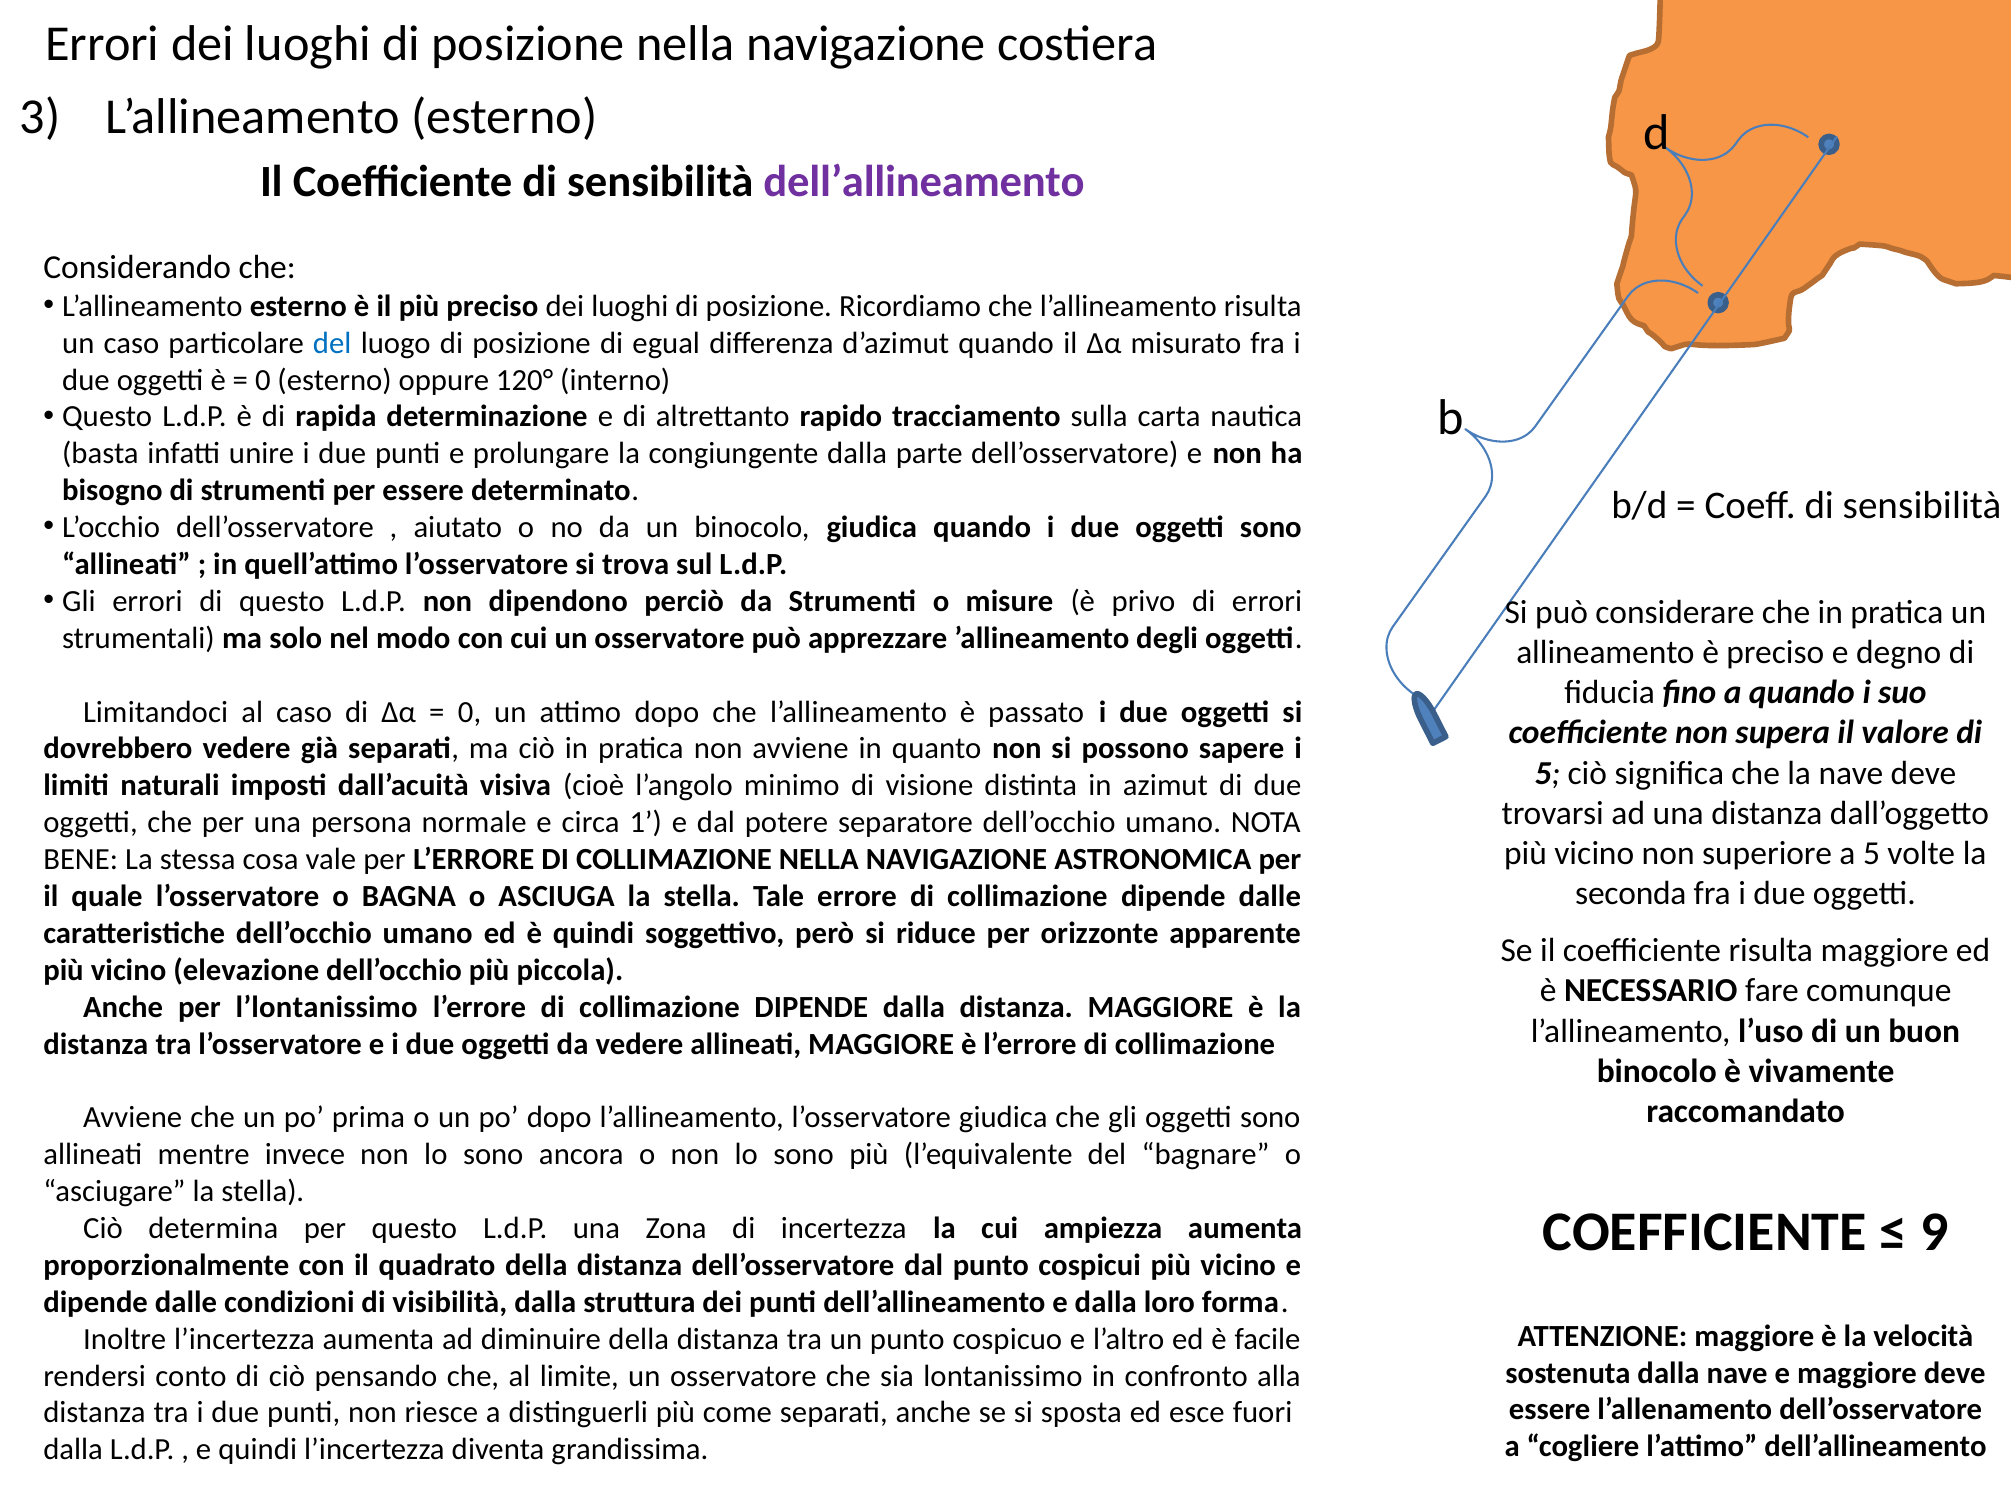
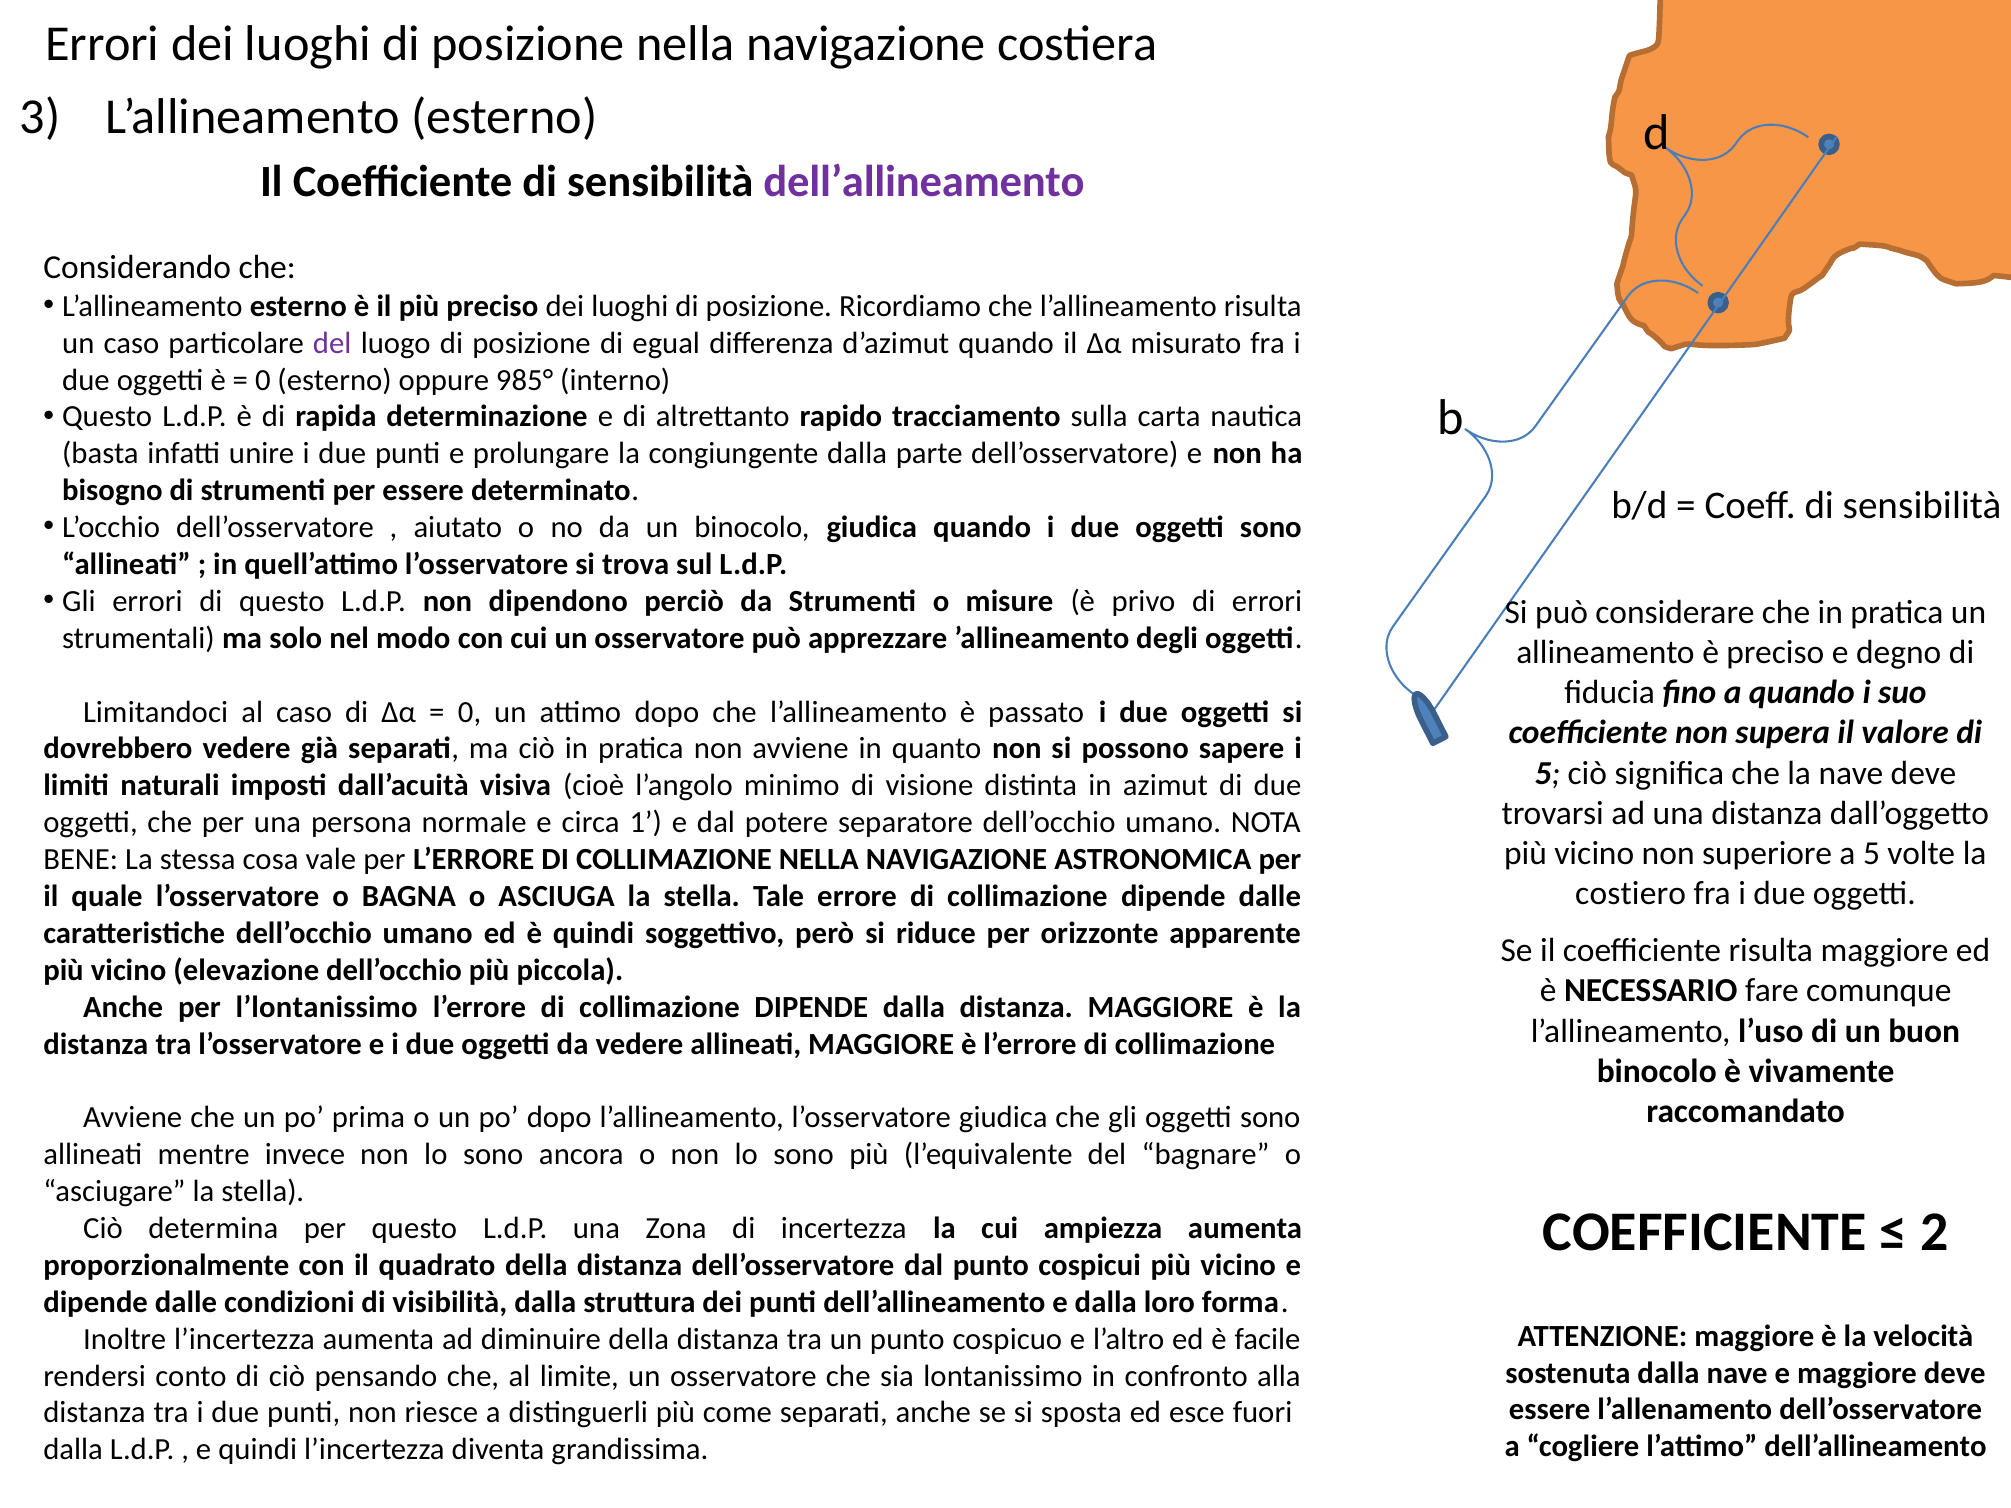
del colour: blue -> purple (332, 343)
120°: 120° -> 985° (525, 380)
seconda: seconda -> costiero (1631, 894)
9: 9 -> 2 (1934, 1233)
